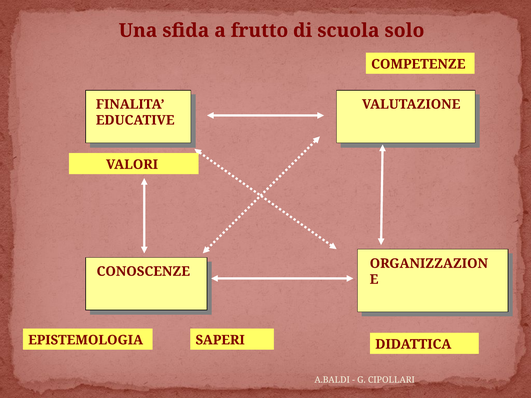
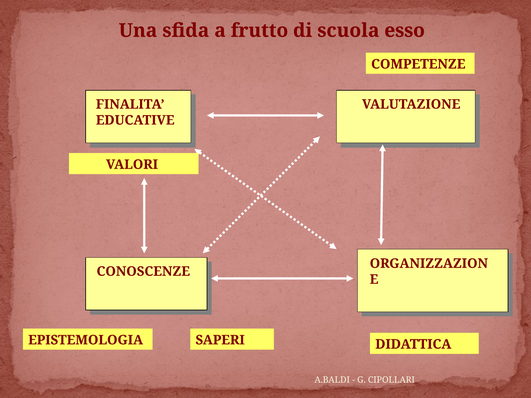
solo: solo -> esso (405, 31)
